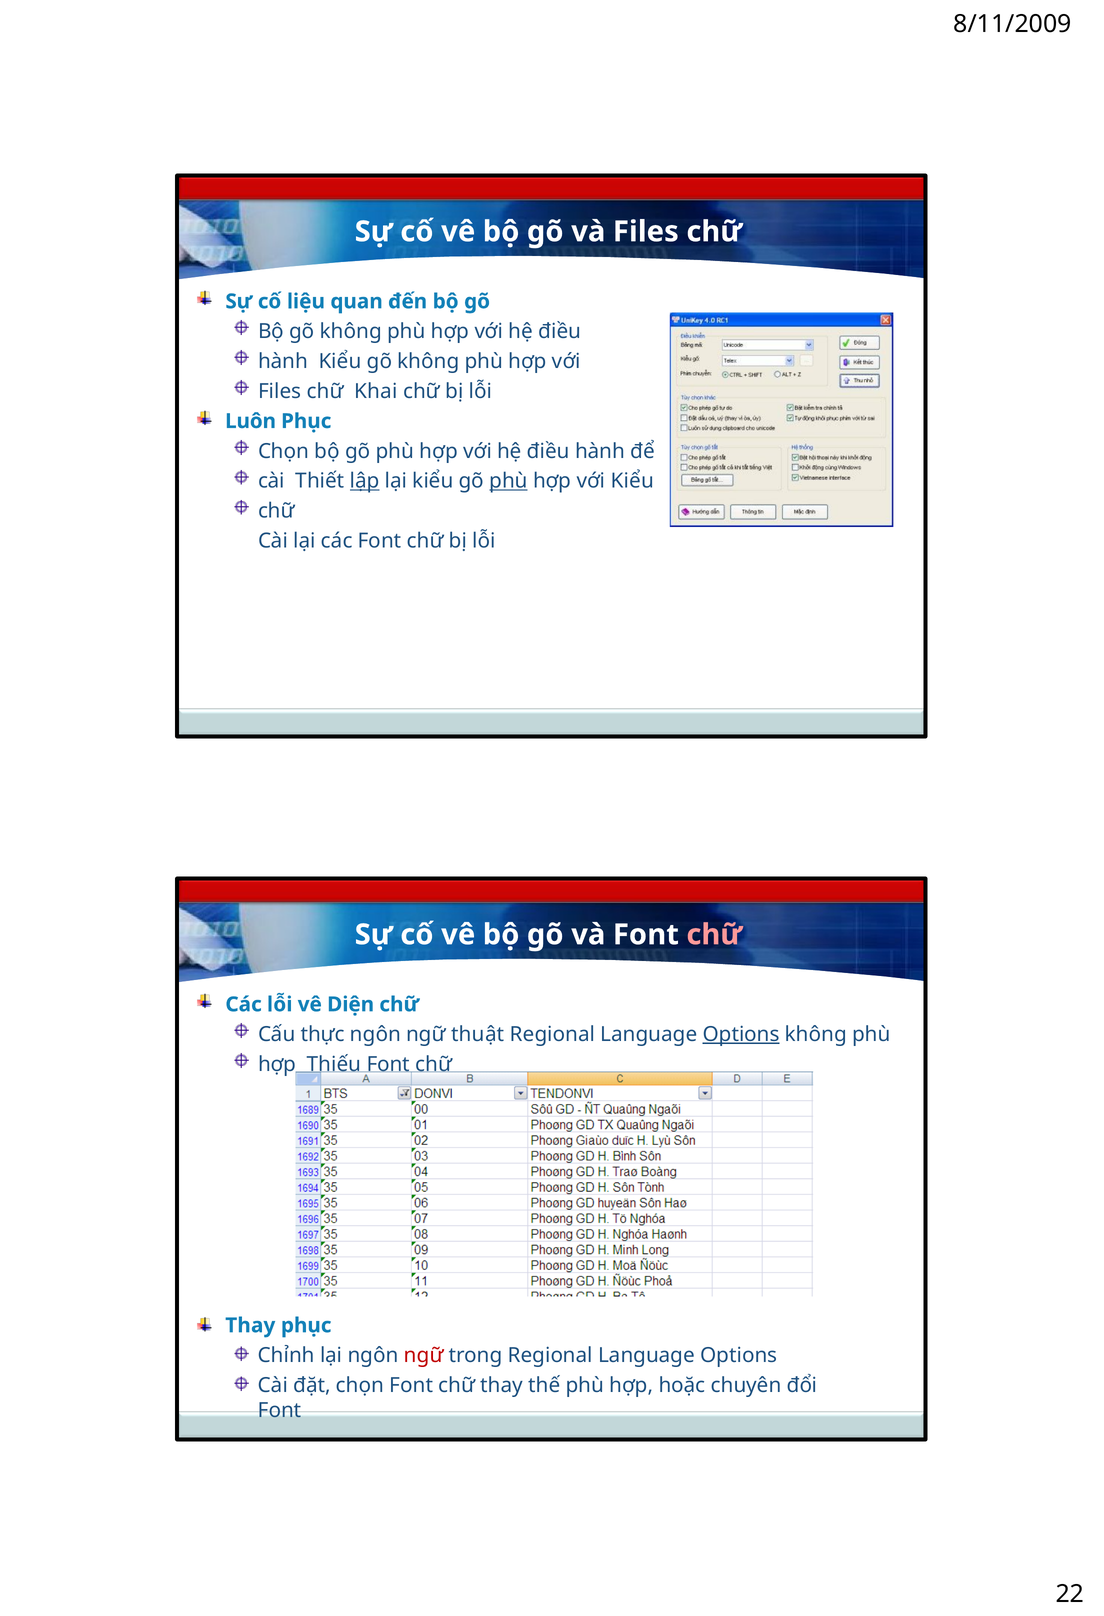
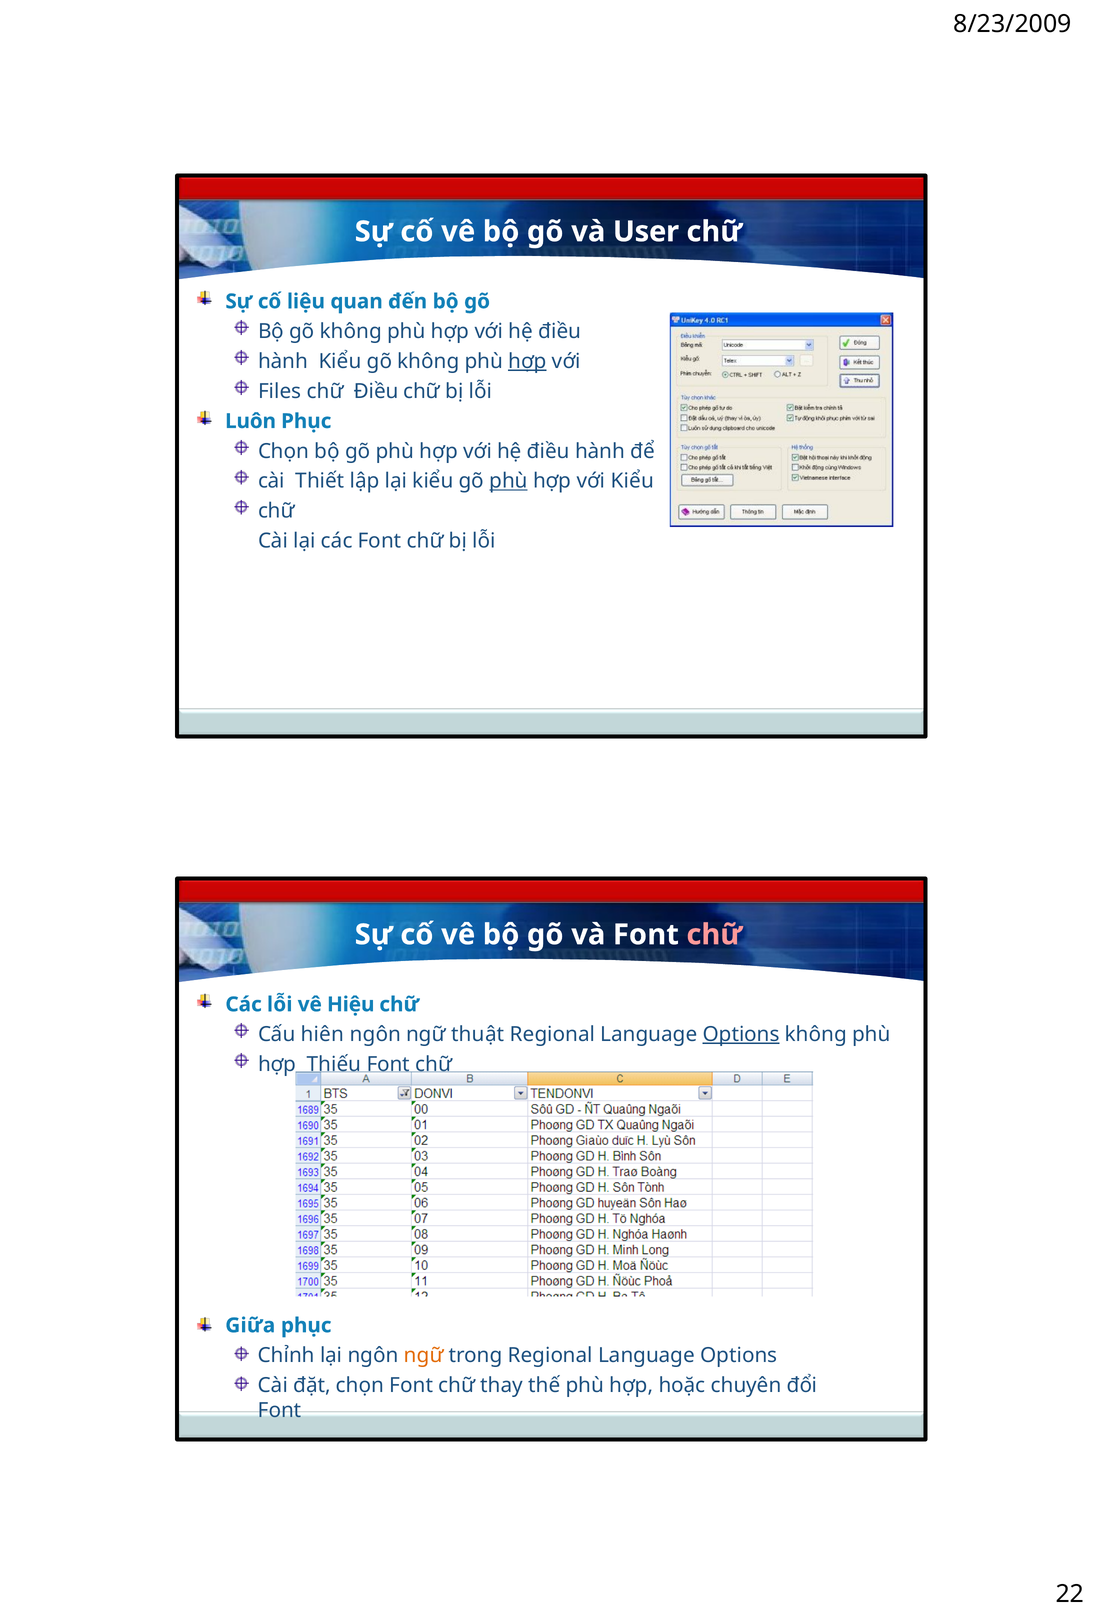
8/11/2009: 8/11/2009 -> 8/23/2009 (1013, 24)
và Files: Files -> User (646, 232)
hợp underline: none -> present (527, 361)
chữ Khai: Khai -> Điều (376, 391)
lập underline: present -> none (365, 481)
Diện: Diện -> Hiệu (351, 1005)
thực: thực -> hiên (322, 1035)
Thay: Thay -> Giữa (250, 1326)
ngữ colour: red -> orange (424, 1356)
